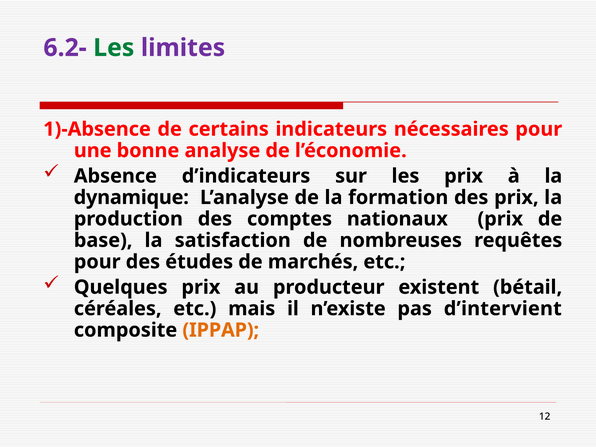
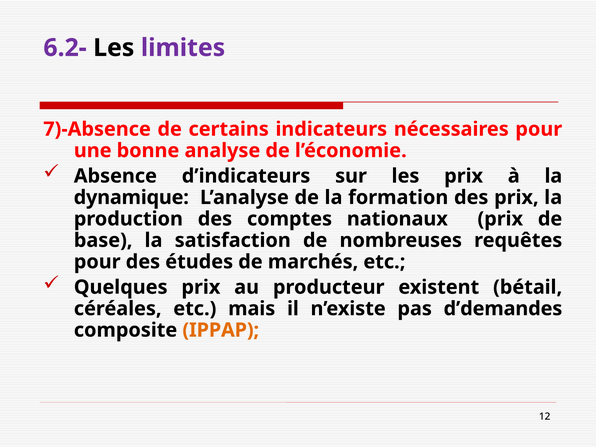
Les colour: green -> black (114, 48)
1)-Absence: 1)-Absence -> 7)-Absence (97, 129)
d’intervient: d’intervient -> d’demandes (503, 309)
